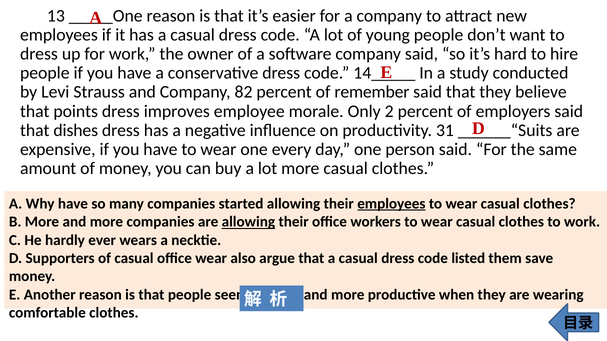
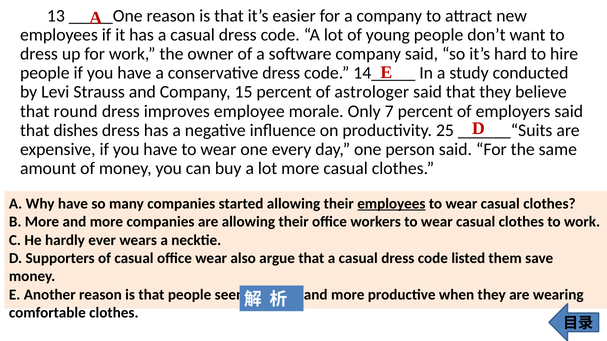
82: 82 -> 15 (244, 92)
remember: remember -> astrologer (372, 92)
points: points -> round (76, 111)
2: 2 -> 7 (389, 111)
31: 31 -> 25 (445, 130)
allowing underline: present -> none (248, 222)
